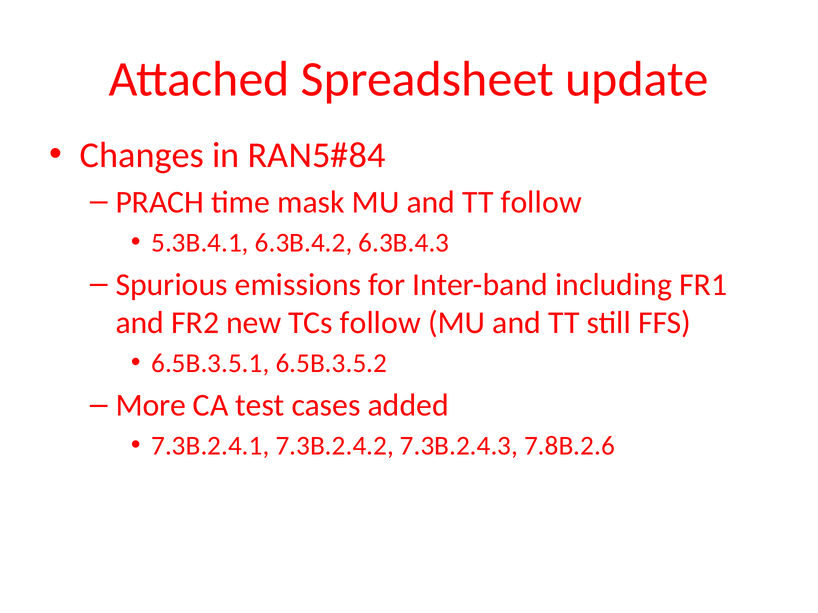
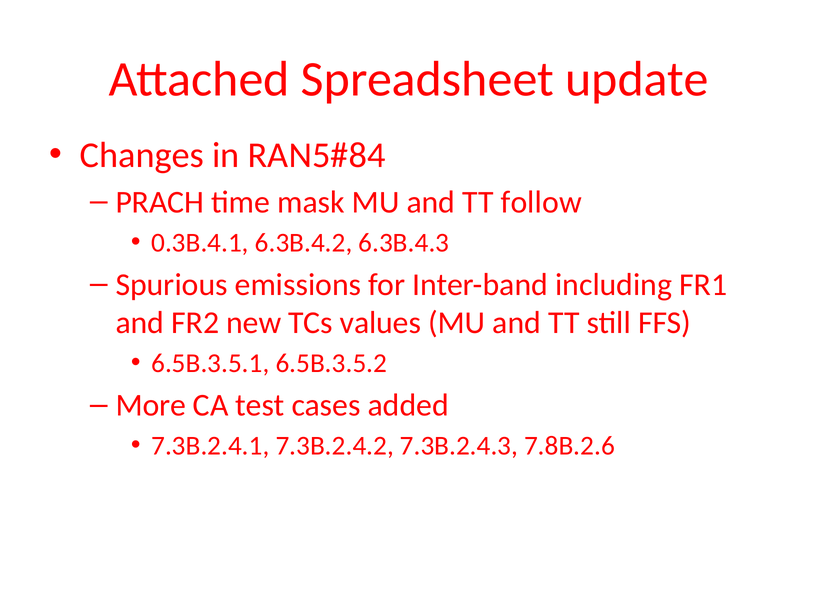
5.3B.4.1: 5.3B.4.1 -> 0.3B.4.1 (200, 243)
TCs follow: follow -> values (380, 323)
